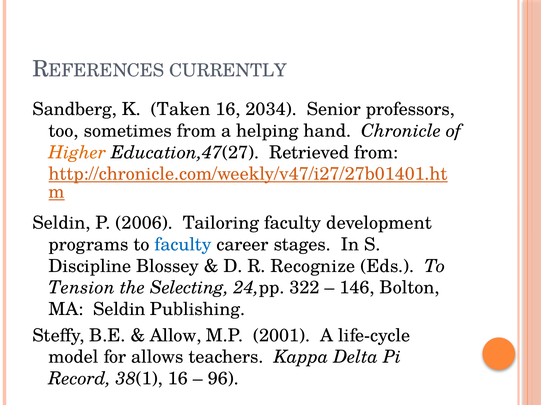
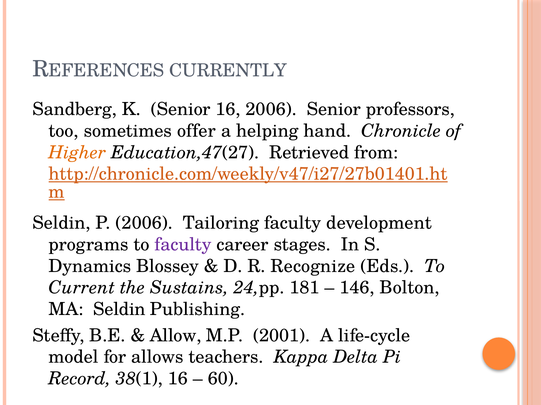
K Taken: Taken -> Senior (181, 109)
16 2034: 2034 -> 2006 (271, 109)
sometimes from: from -> offer (196, 131)
faculty colour: blue -> purple (183, 245)
Discipline: Discipline -> Dynamics (90, 267)
Tension: Tension -> Current (82, 288)
Selecting: Selecting -> Sustains (189, 288)
322: 322 -> 181 (304, 288)
96: 96 -> 60 (223, 379)
